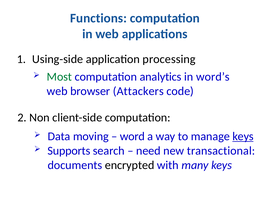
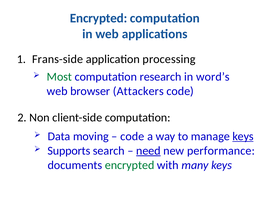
Functions: Functions -> Encrypted (99, 18)
Using-side: Using-side -> Frans-side (58, 59)
analytics: analytics -> research (161, 77)
word: word -> code (132, 137)
need underline: none -> present (148, 151)
transactional: transactional -> performance (221, 151)
encrypted colour: black -> green (130, 165)
